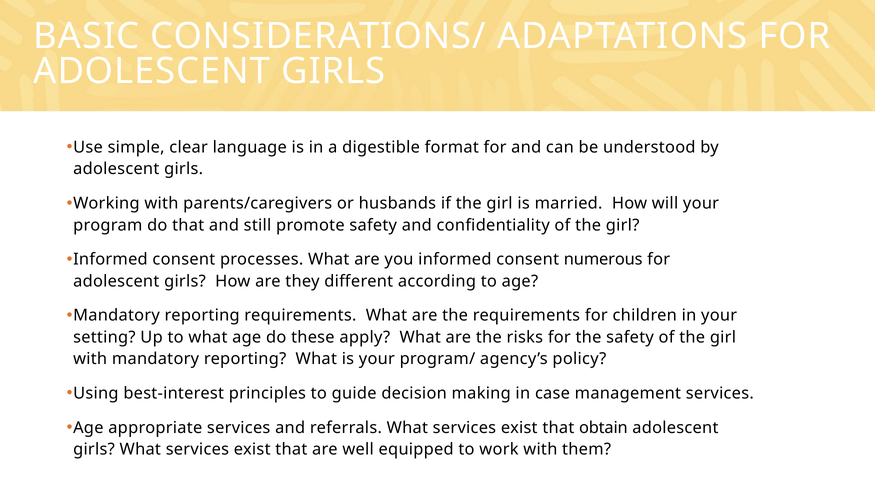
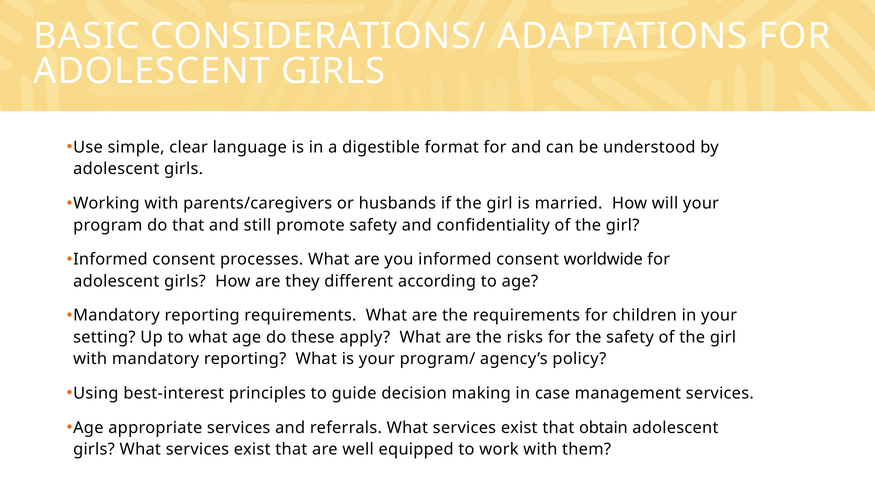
numerous: numerous -> worldwide (603, 260)
